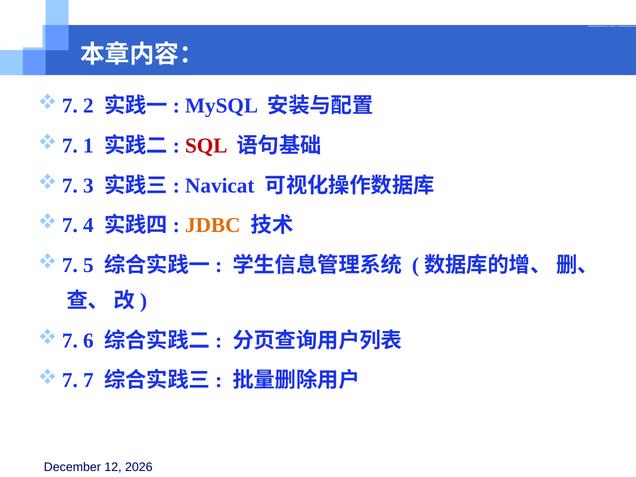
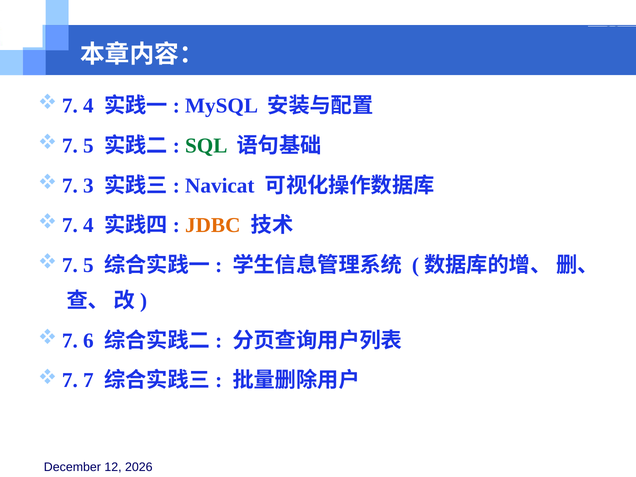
2: 2 -> 4 (88, 106)
1: 1 -> 5 (88, 146)
SQL colour: red -> green (206, 146)
